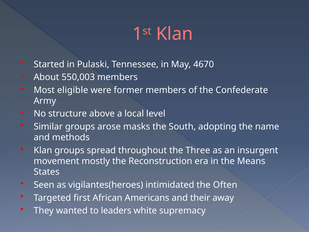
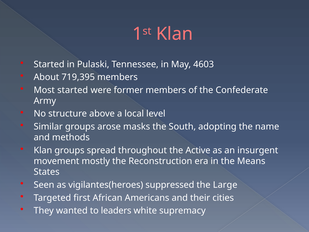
4670: 4670 -> 4603 (204, 64)
550,003: 550,003 -> 719,395 (78, 77)
Most eligible: eligible -> started (73, 90)
Three: Three -> Active (198, 150)
intimidated: intimidated -> suppressed (170, 185)
Often: Often -> Large (225, 185)
away: away -> cities (223, 198)
